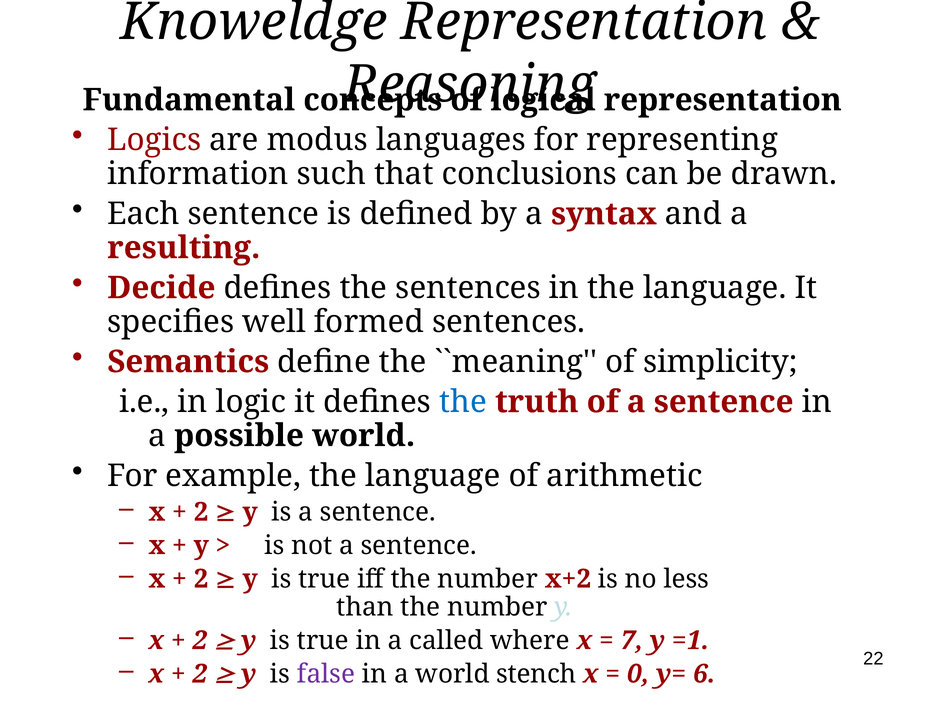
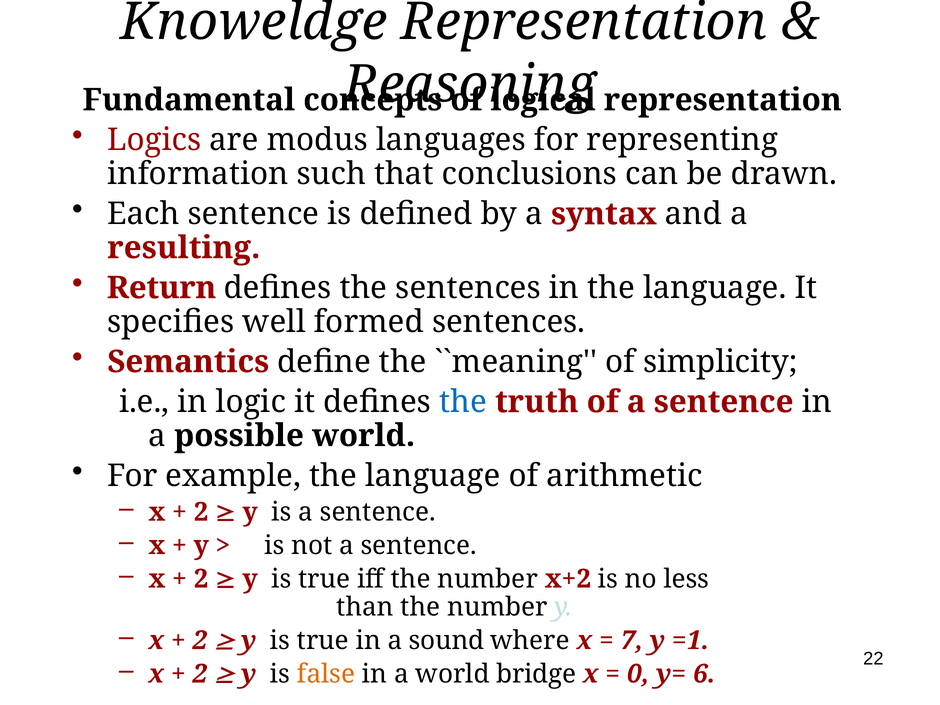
Decide: Decide -> Return (162, 288)
called: called -> sound (446, 640)
false colour: purple -> orange (326, 674)
stench: stench -> bridge (536, 674)
